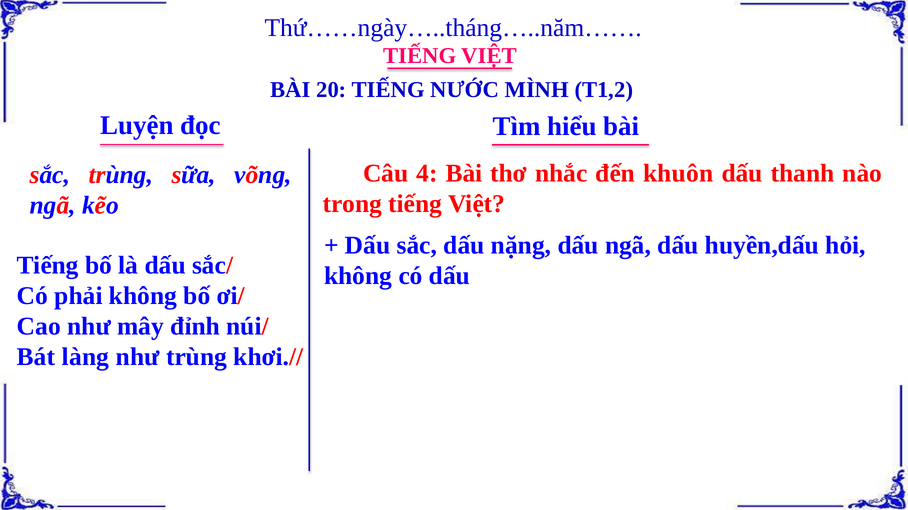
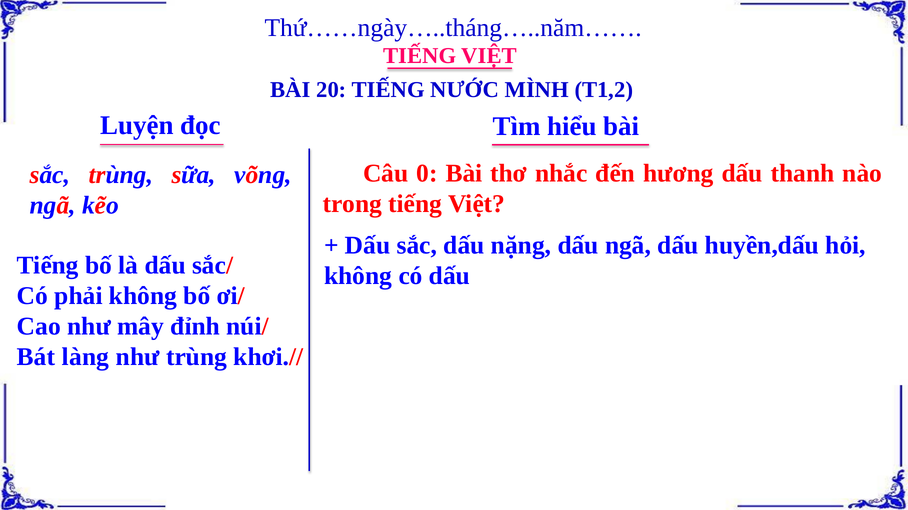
4: 4 -> 0 (427, 173)
khuôn: khuôn -> hương (678, 173)
